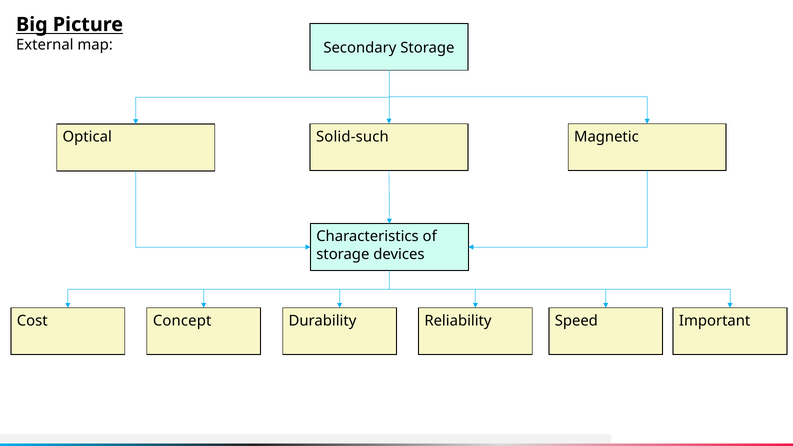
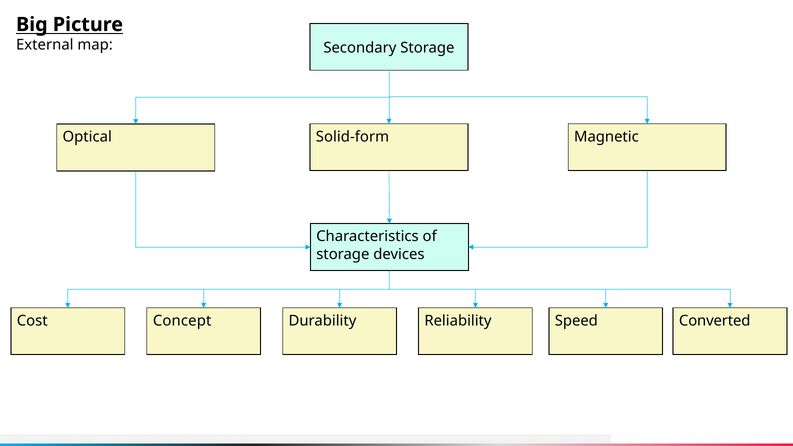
Solid-such: Solid-such -> Solid-form (352, 137)
Important: Important -> Converted (715, 321)
